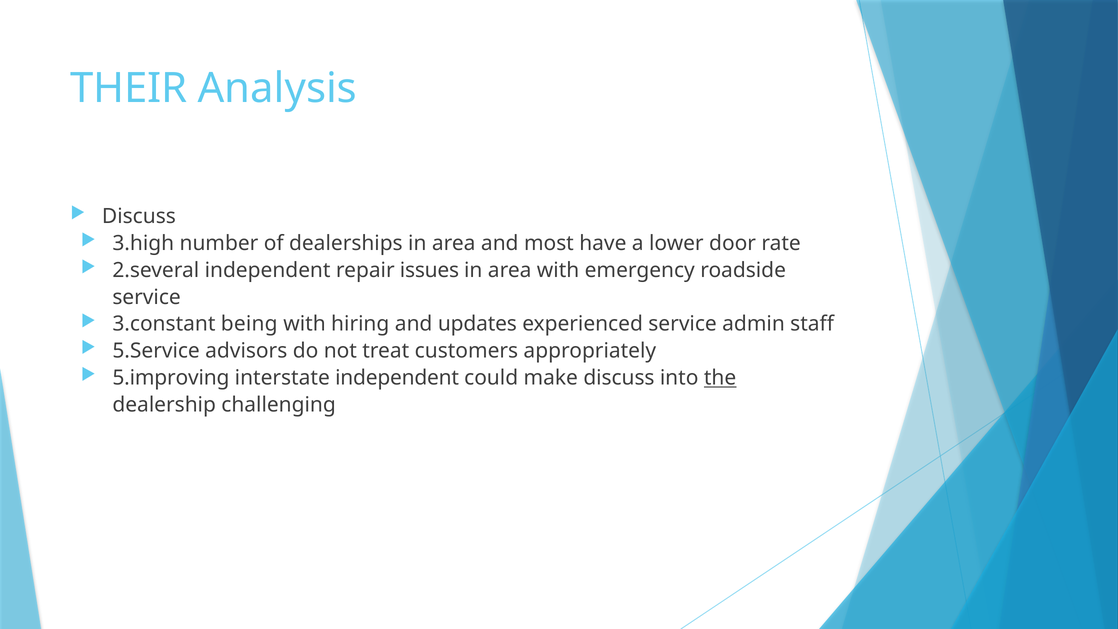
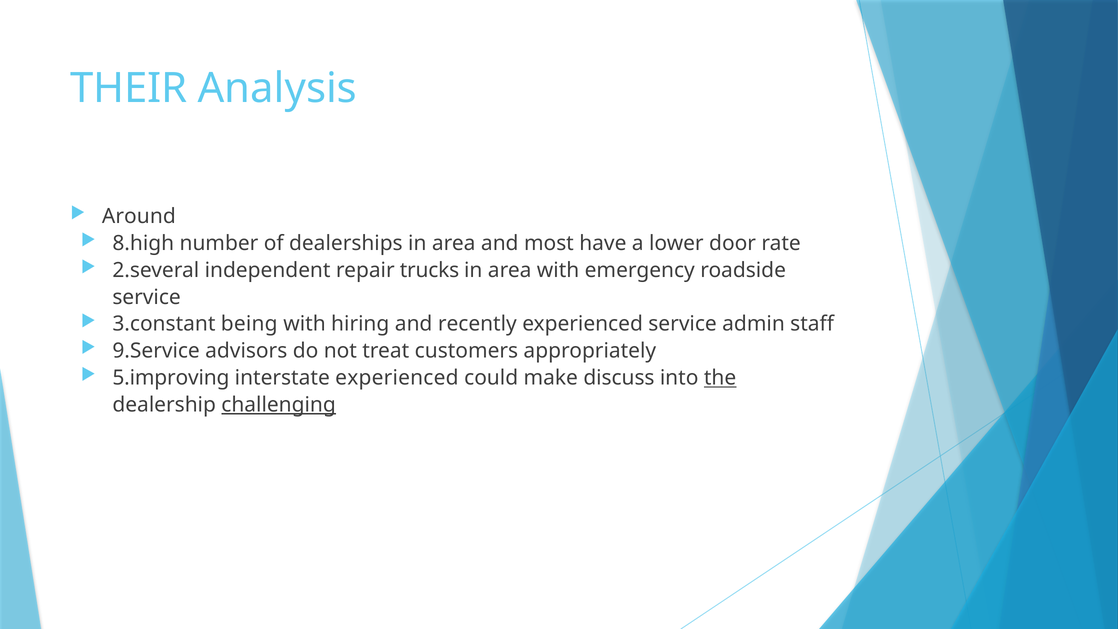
Discuss: Discuss -> Around (139, 216)
3.high: 3.high -> 8.high (143, 243)
issues: issues -> trucks (429, 270)
updates: updates -> recently (477, 324)
5.Service: 5.Service -> 9.Service (156, 351)
interstate independent: independent -> experienced (397, 378)
challenging underline: none -> present (279, 405)
